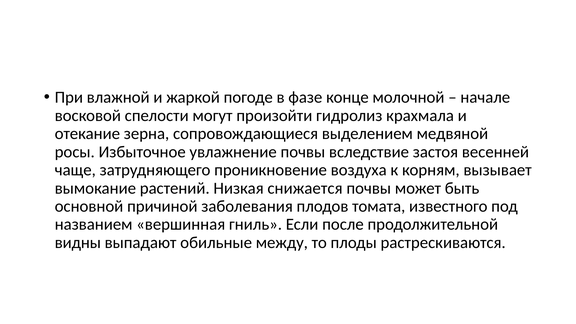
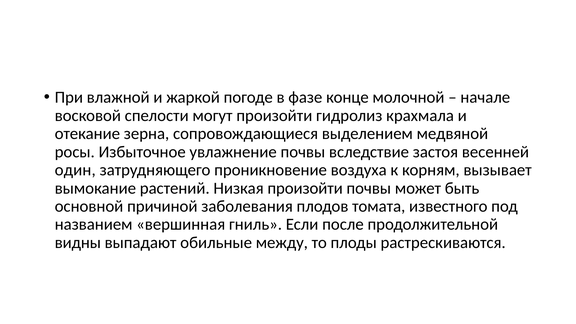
чаще: чаще -> один (75, 170)
Низкая снижается: снижается -> произойти (305, 188)
